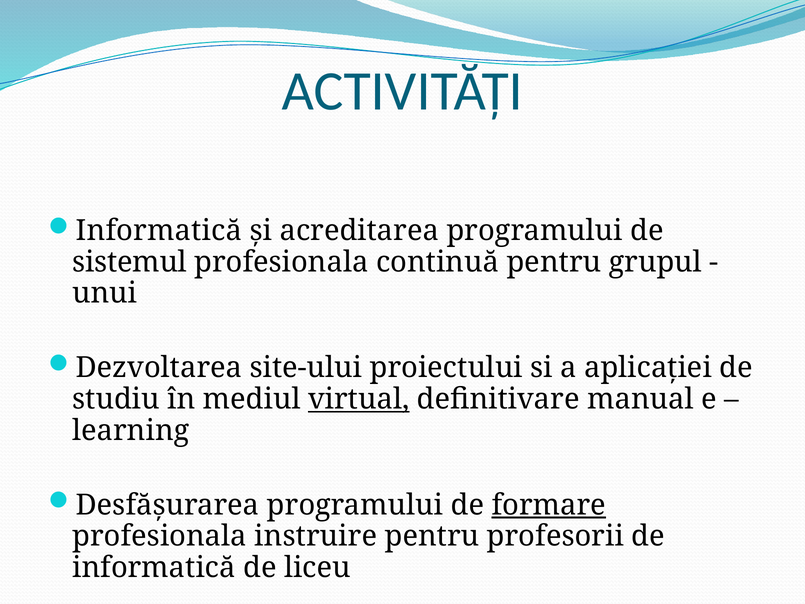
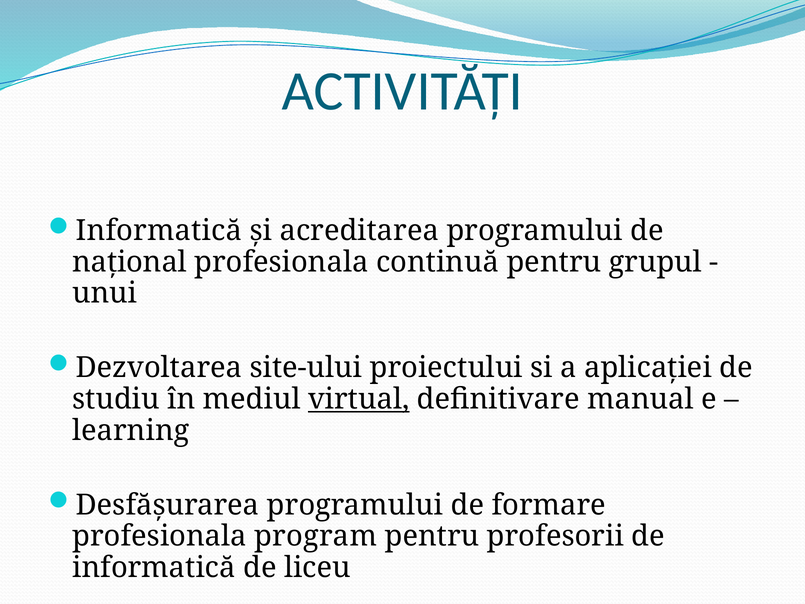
sistemul: sistemul -> naţional (130, 262)
formare underline: present -> none (549, 505)
instruire: instruire -> program (316, 536)
